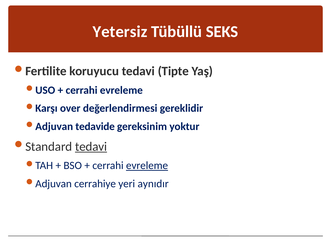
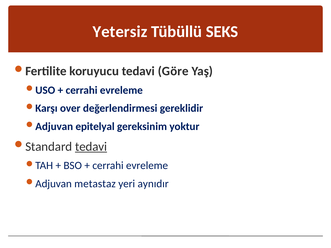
Tipte: Tipte -> Göre (173, 71)
tedavide: tedavide -> epitelyal (95, 127)
evreleme underline: present -> none (147, 166)
cerrahiye: cerrahiye -> metastaz (95, 184)
